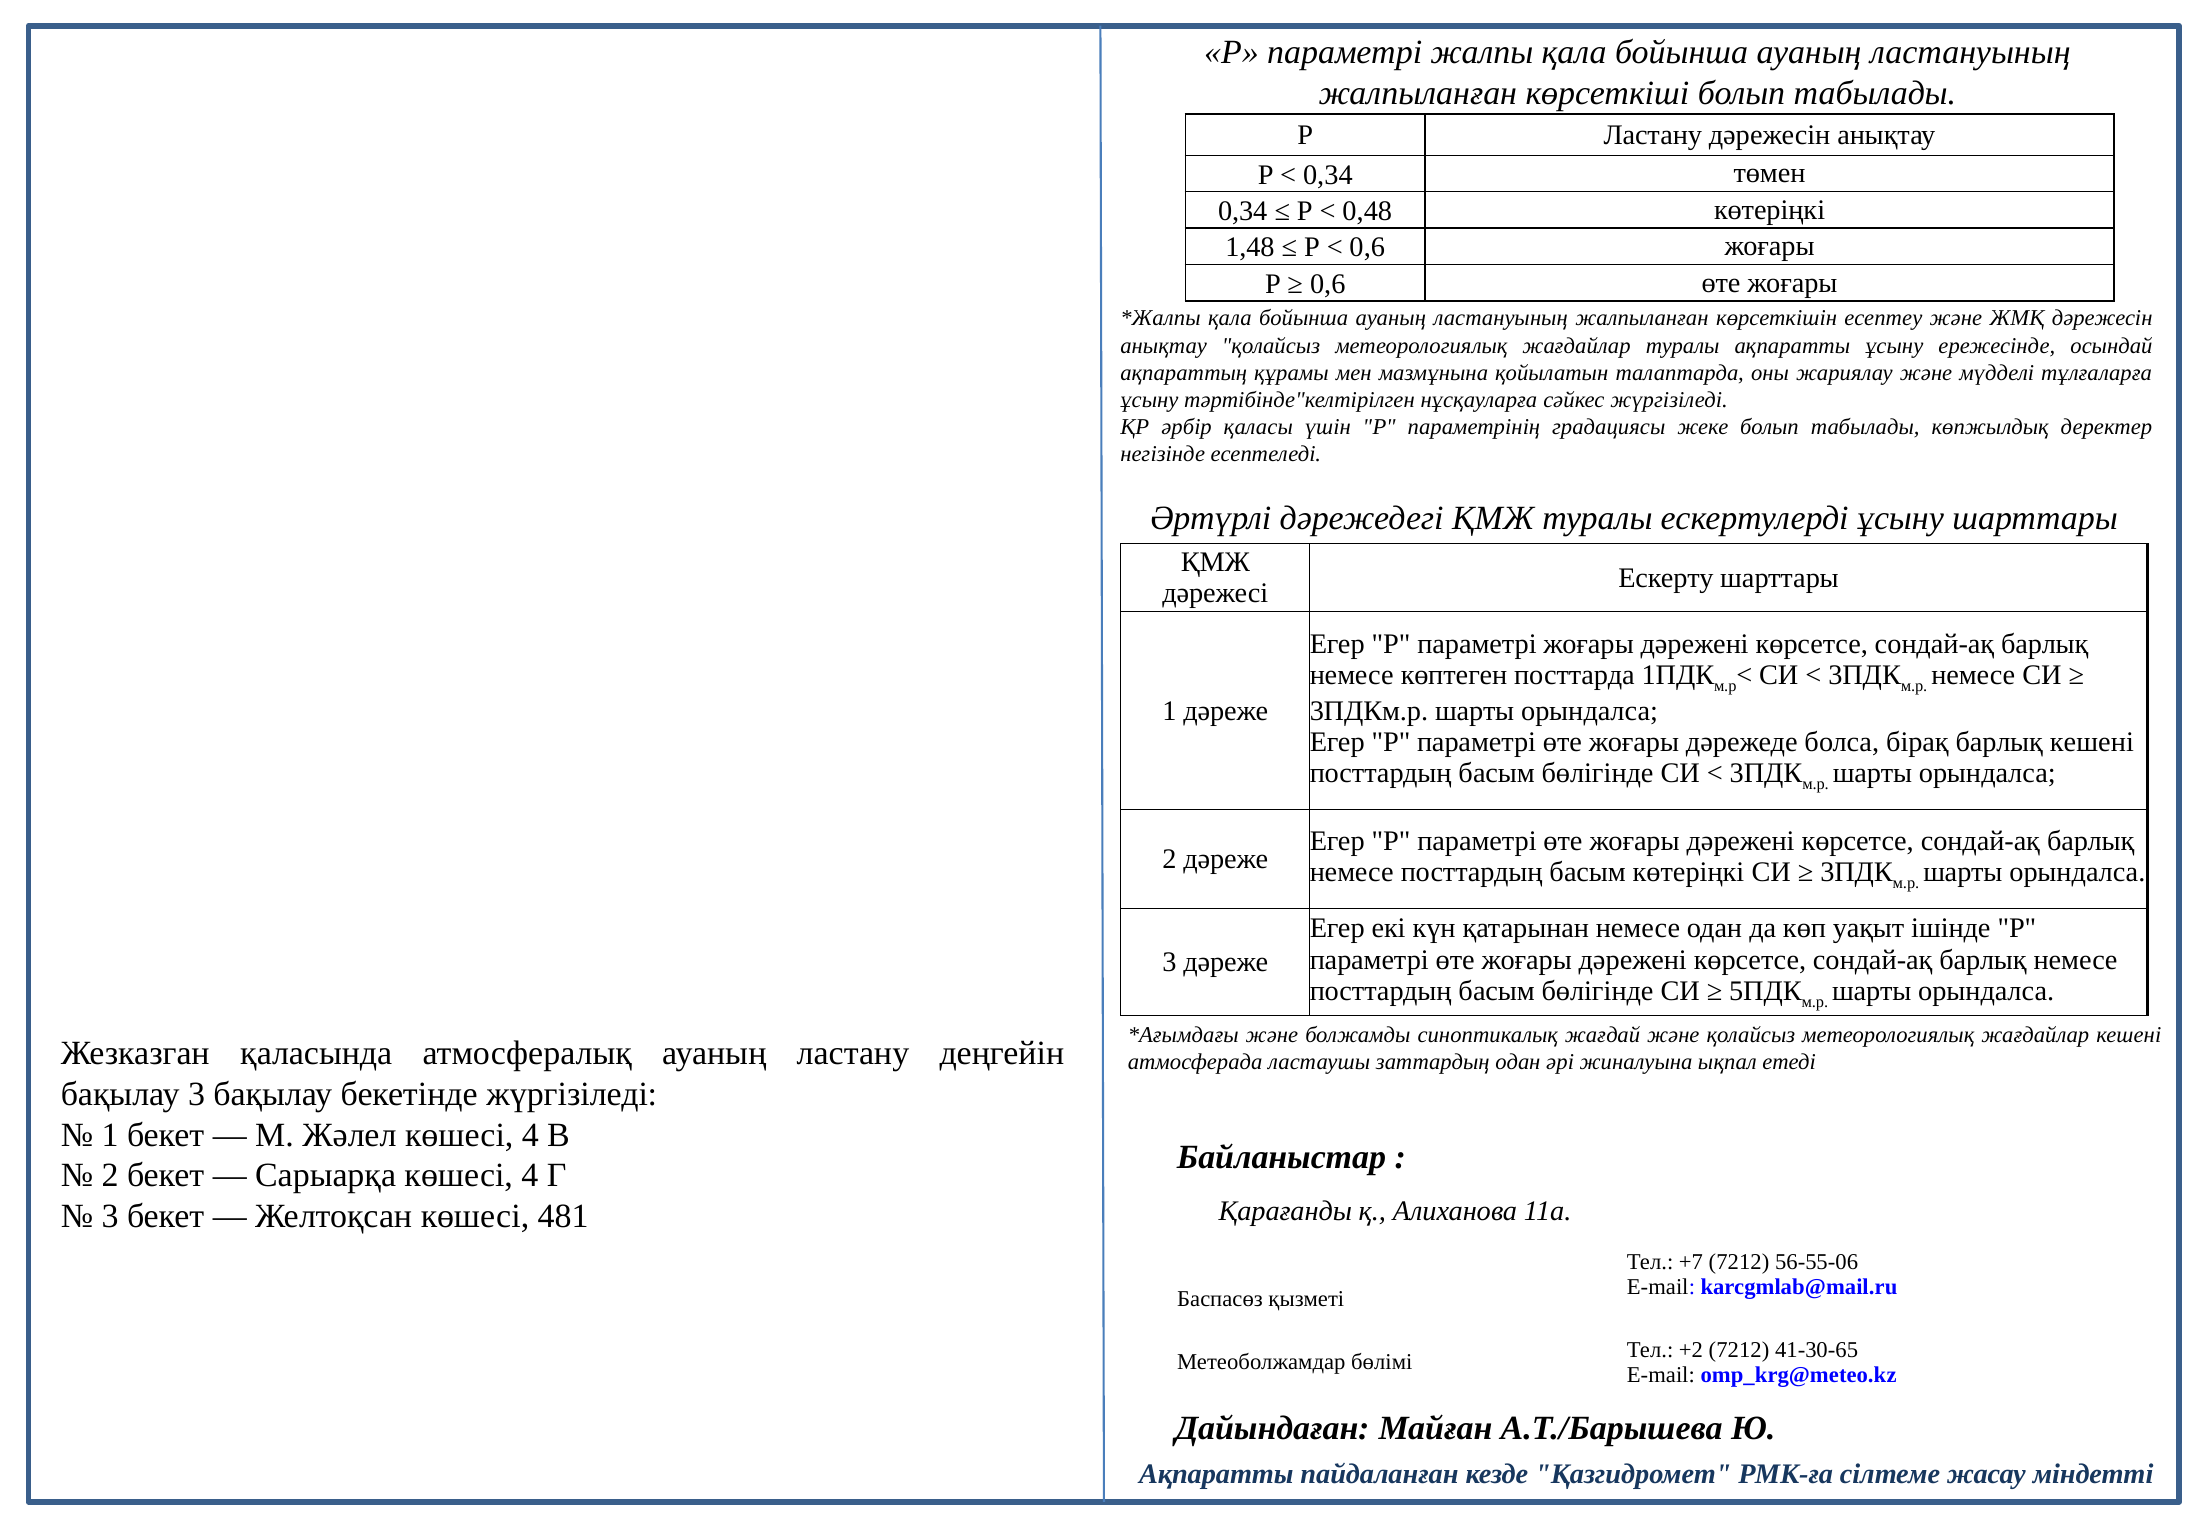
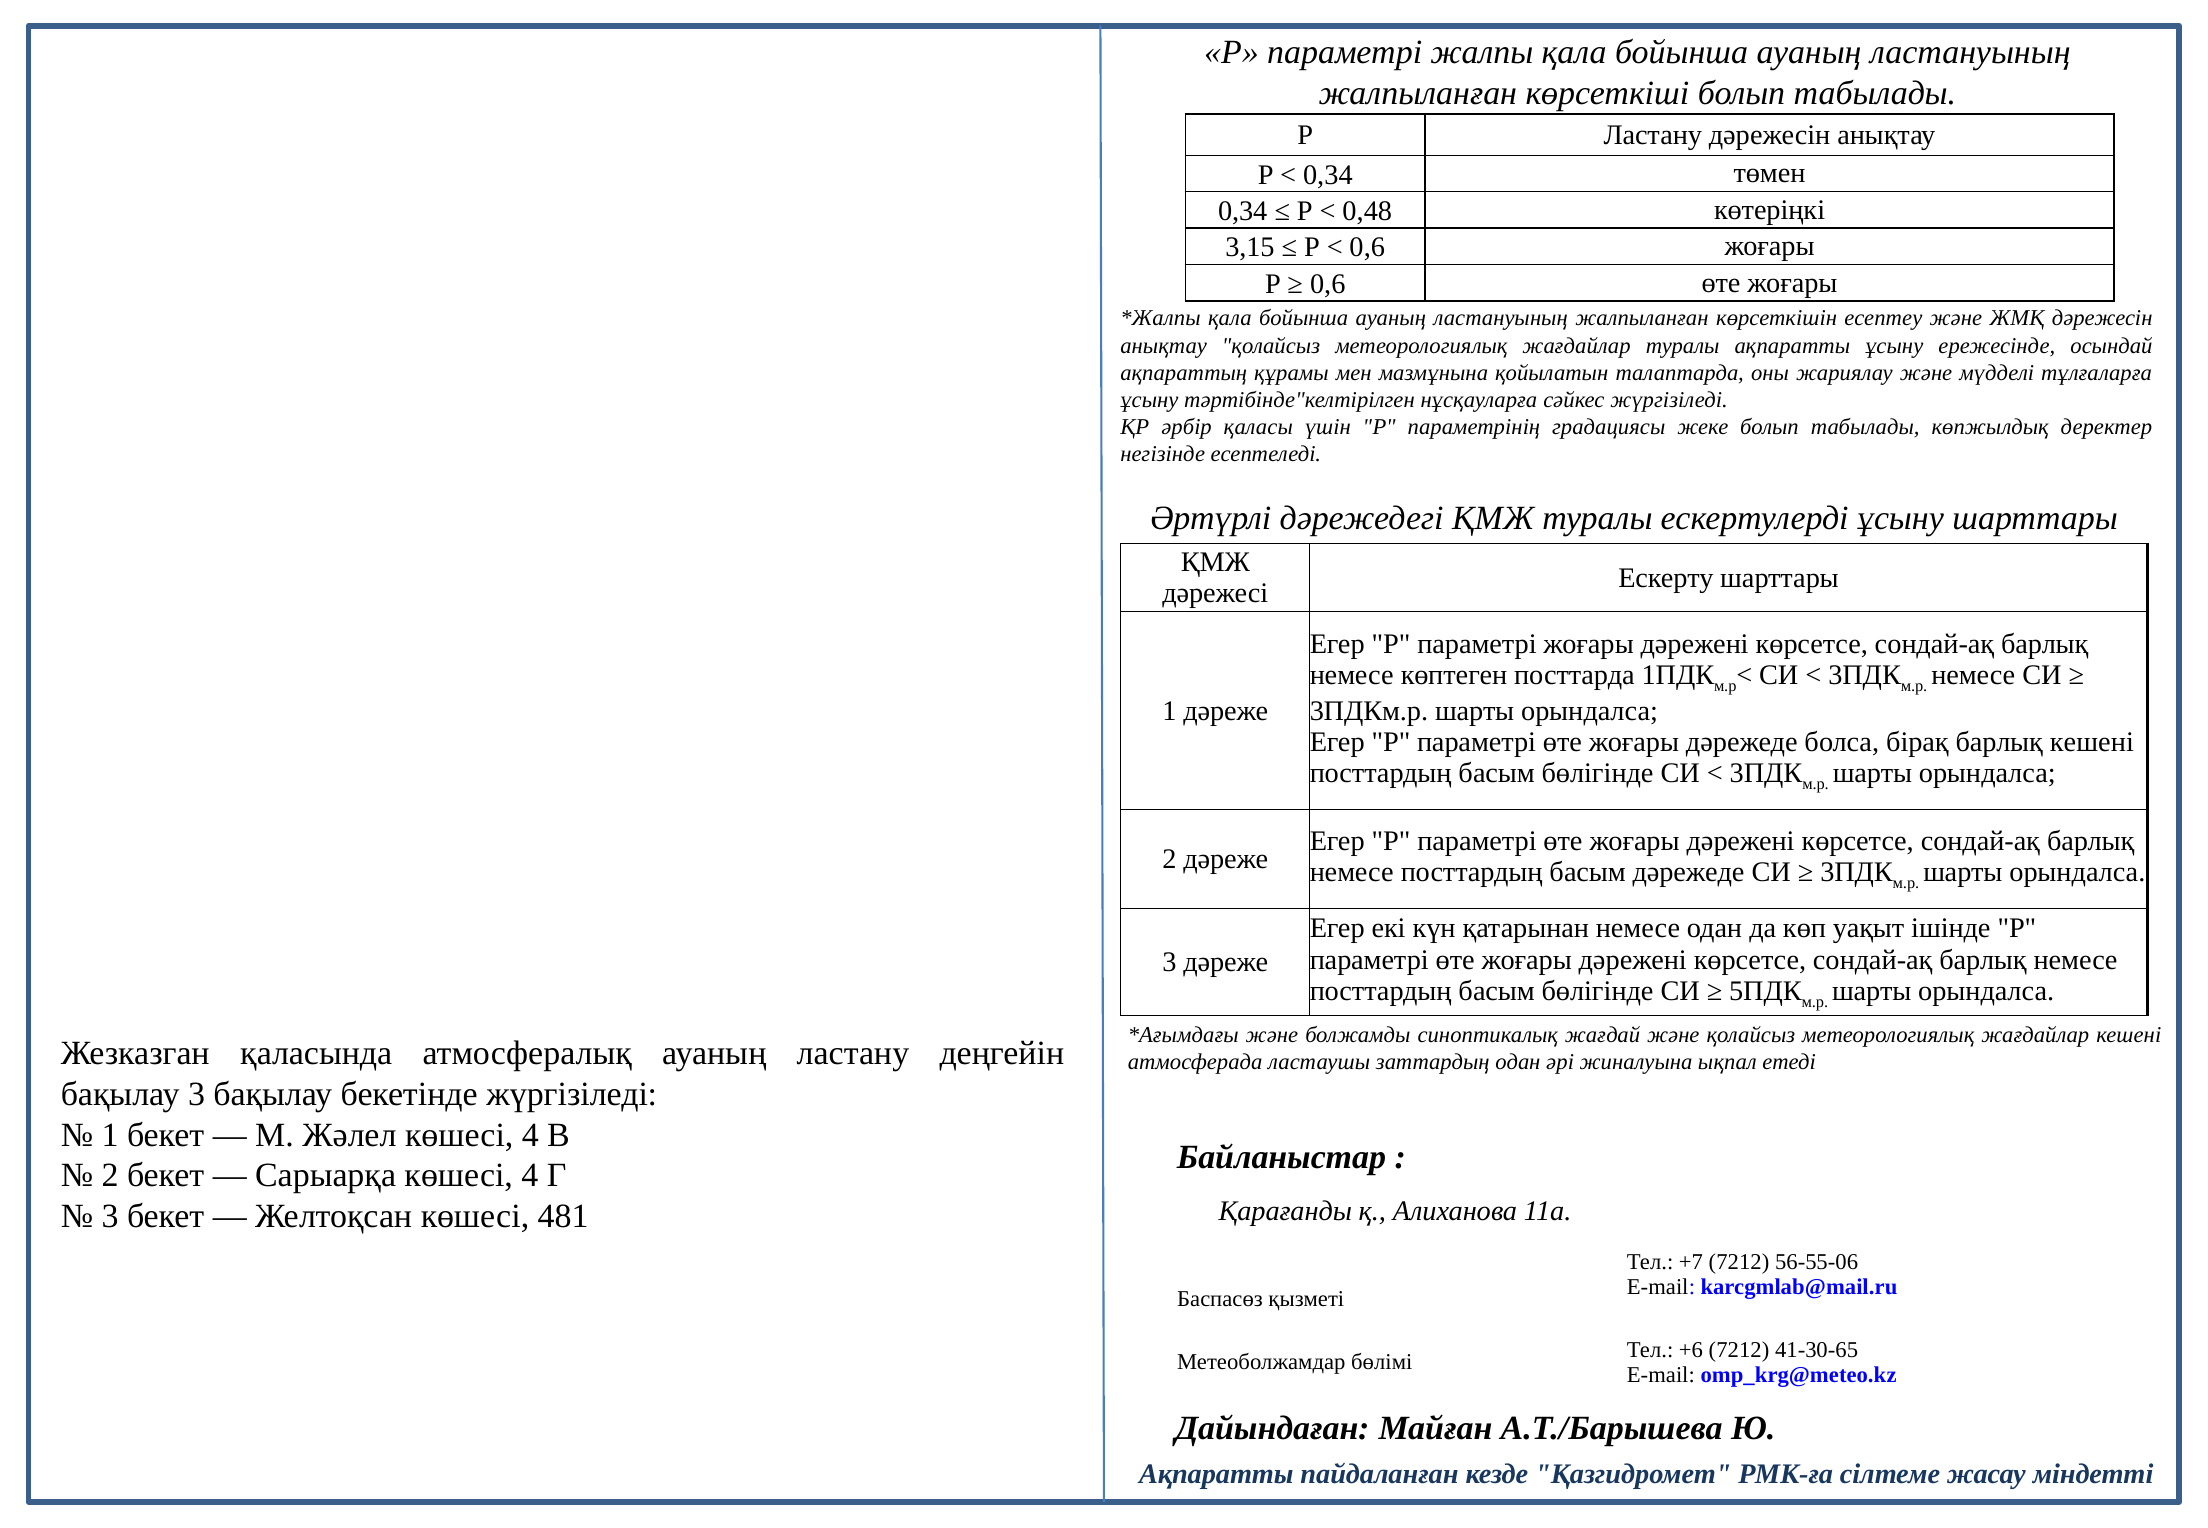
1,48: 1,48 -> 3,15 (1250, 248)
басым көтеріңкі: көтеріңкі -> дәрежеде (1689, 873)
+2: +2 -> +6 (1691, 1350)
